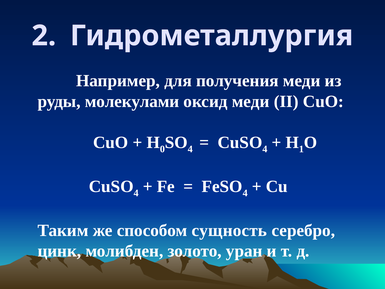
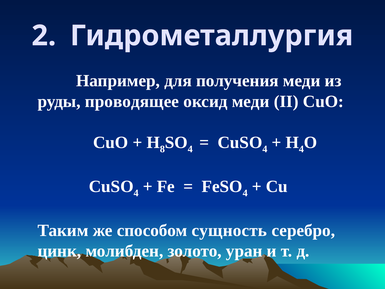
молекулами: молекулами -> проводящее (132, 101)
0: 0 -> 8 (162, 149)
1: 1 -> 4 (301, 149)
